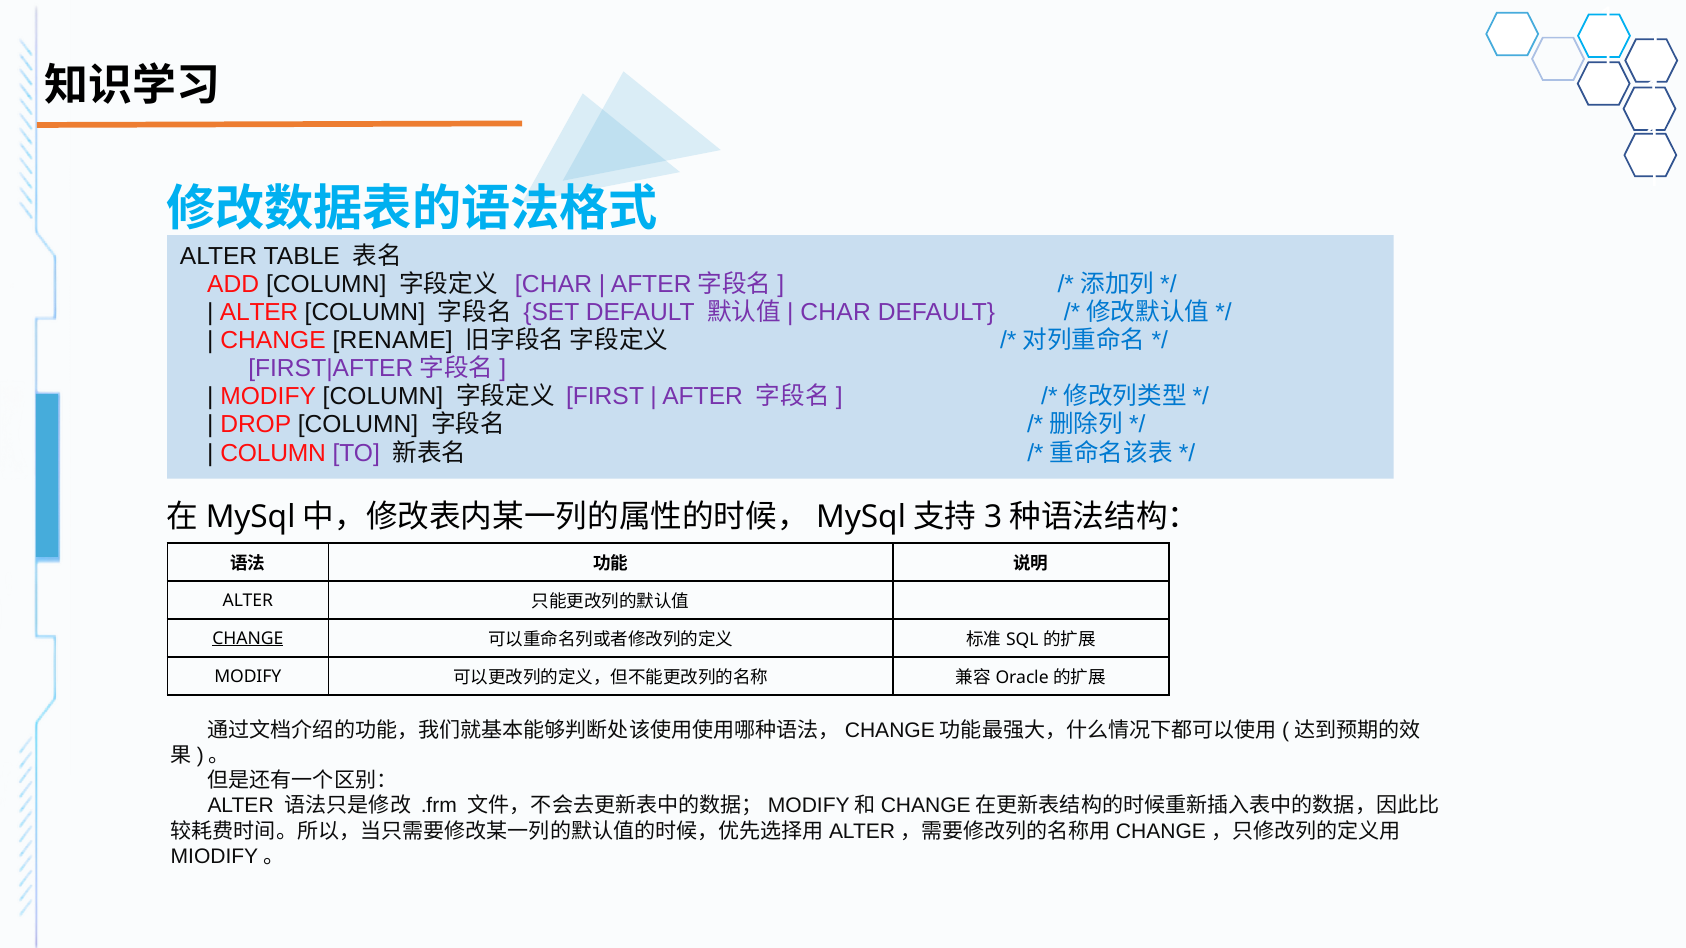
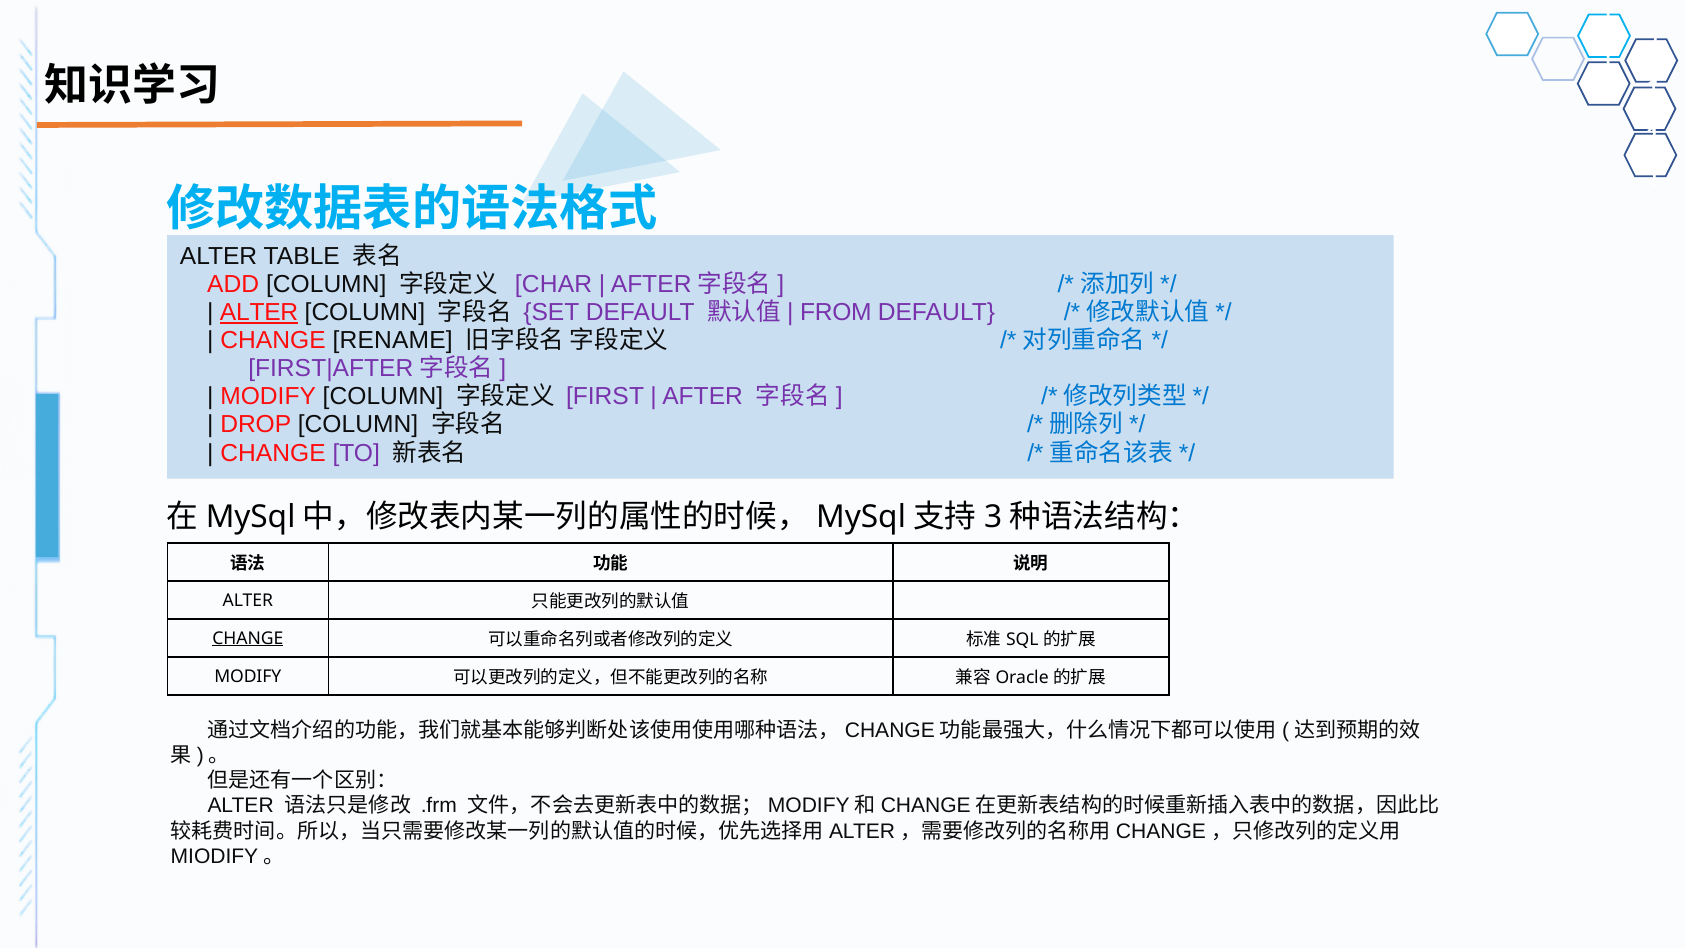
ALTER underline: none -> present (259, 313)
CHAR: CHAR -> FROM (836, 313)
COLUMN: COLUMN -> CHANGE (273, 453)
